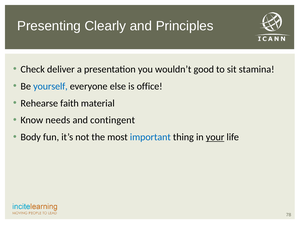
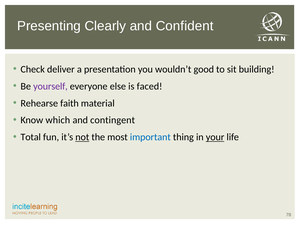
Principles: Principles -> Confident (185, 26)
stamina: stamina -> building (257, 69)
yourself colour: blue -> purple (50, 86)
office: office -> faced (150, 86)
needs: needs -> which (58, 120)
Body: Body -> Total (31, 137)
not underline: none -> present (82, 137)
